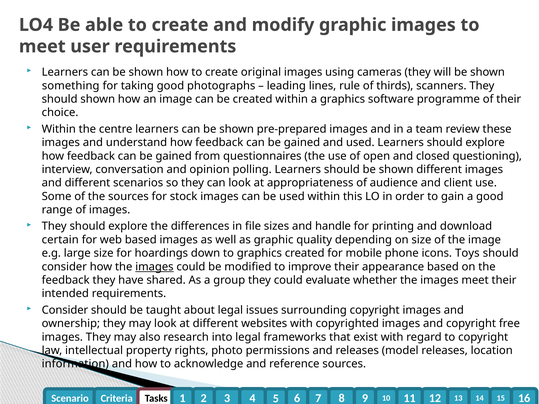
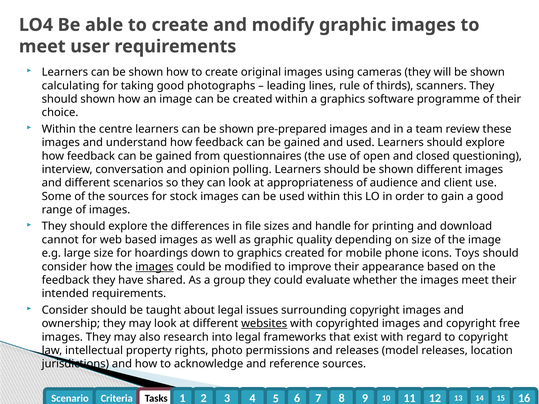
something: something -> calculating (71, 86)
certain: certain -> cannot (60, 240)
websites underline: none -> present (264, 324)
information: information -> jurisdictions (75, 364)
